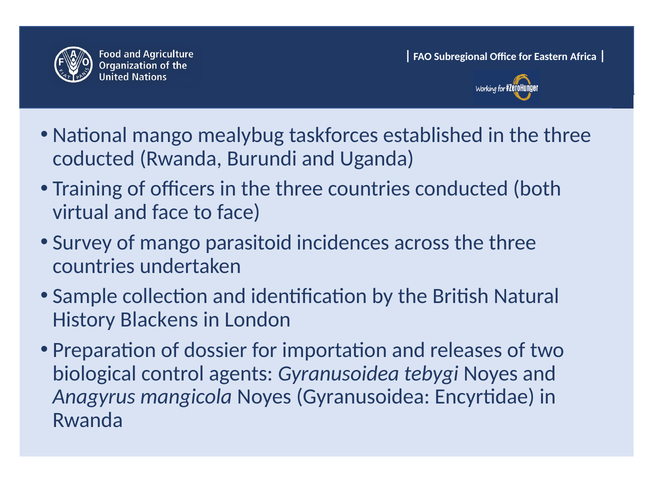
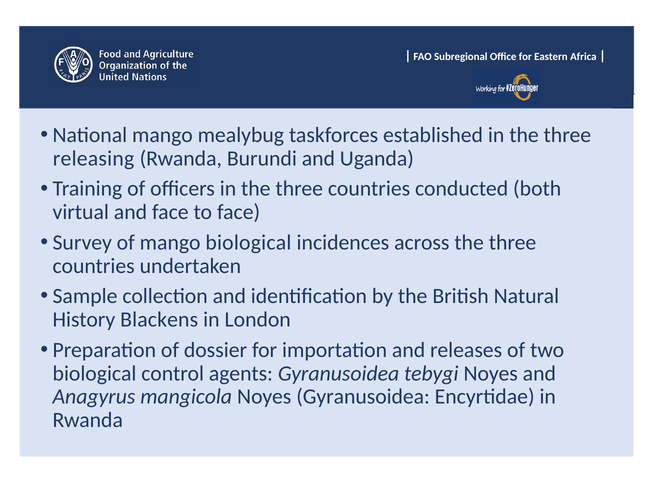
coducted: coducted -> releasing (94, 158)
mango parasitoid: parasitoid -> biological (248, 242)
